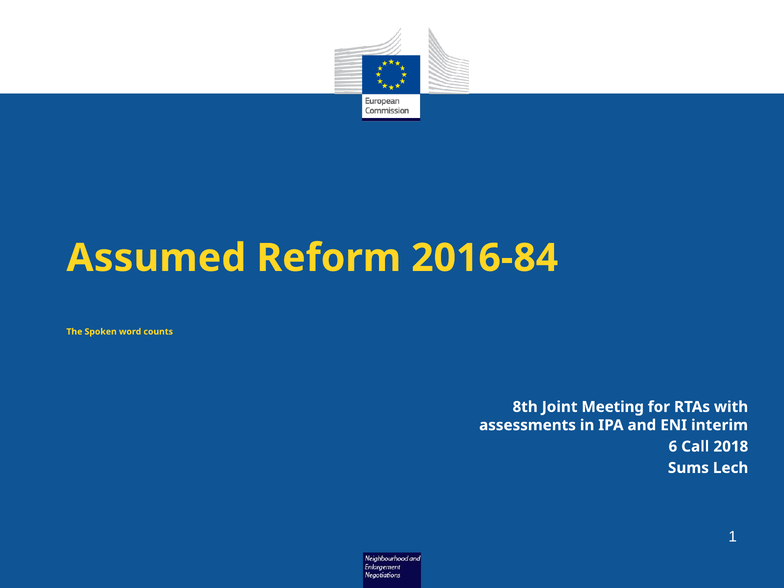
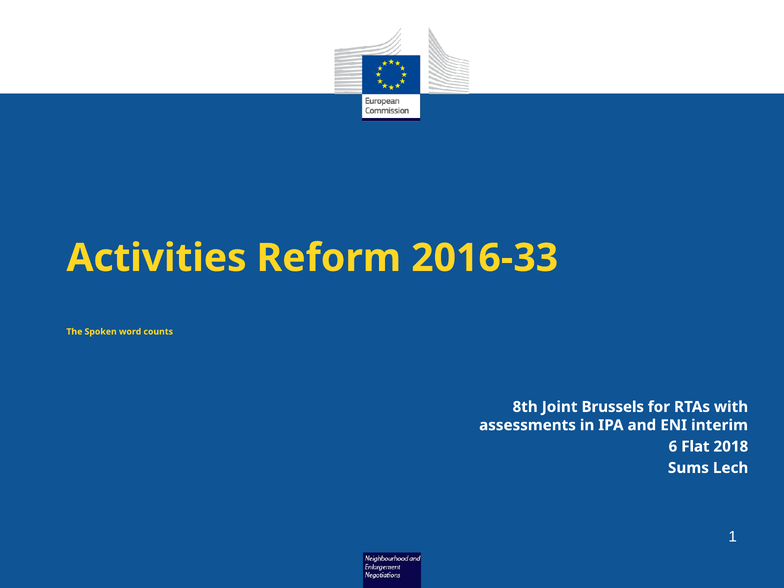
Assumed: Assumed -> Activities (157, 258)
2016-84: 2016-84 -> 2016-33 (485, 258)
Meeting: Meeting -> Brussels (613, 407)
Call: Call -> Flat (695, 447)
